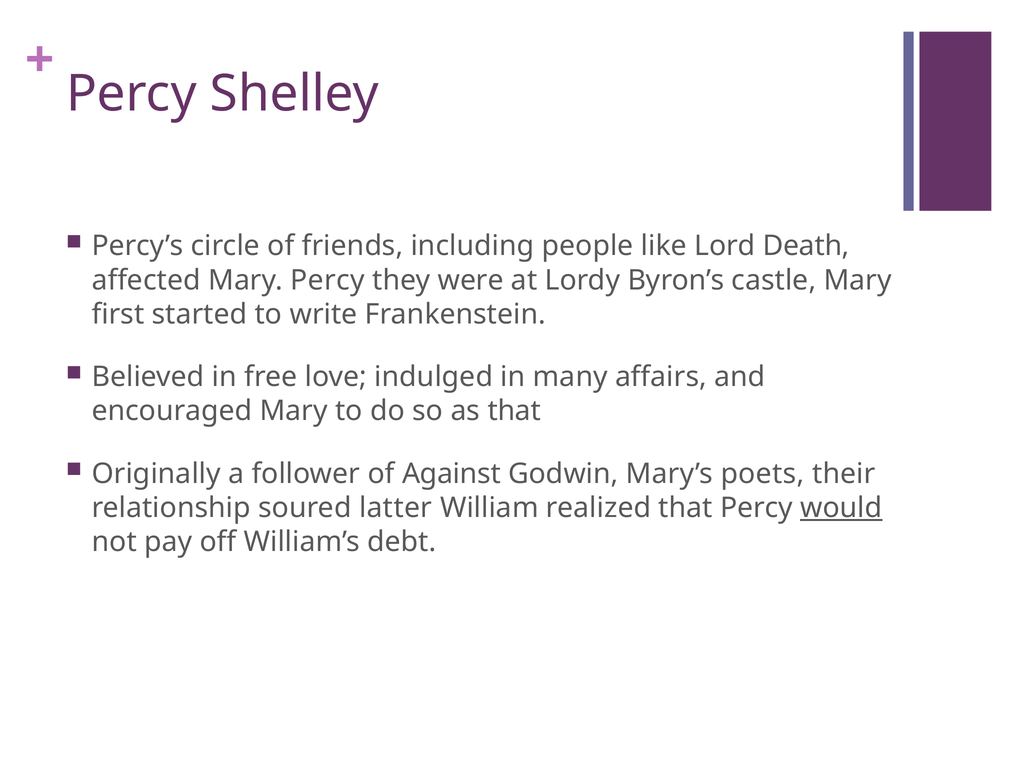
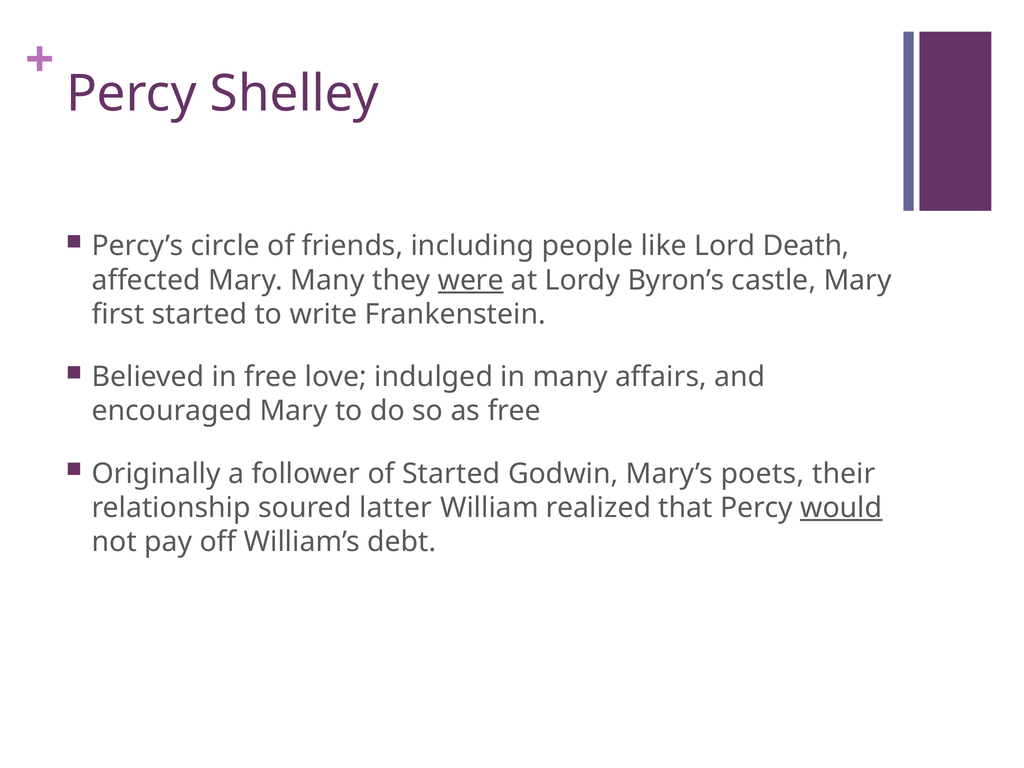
Mary Percy: Percy -> Many (327, 280)
were underline: none -> present (471, 280)
as that: that -> free (514, 411)
of Against: Against -> Started (451, 474)
